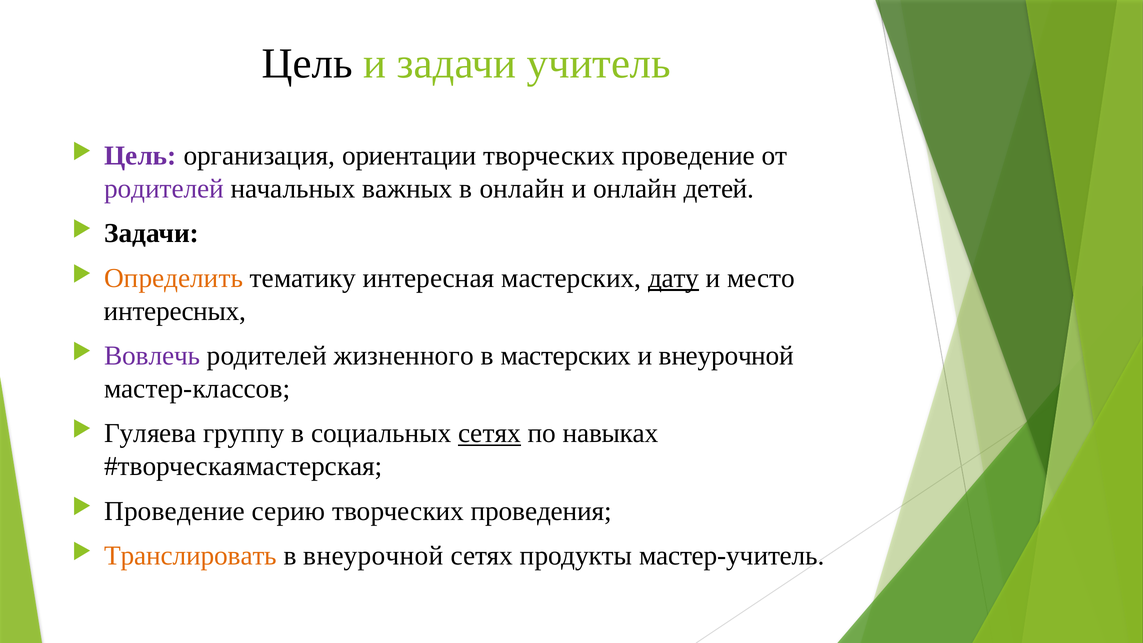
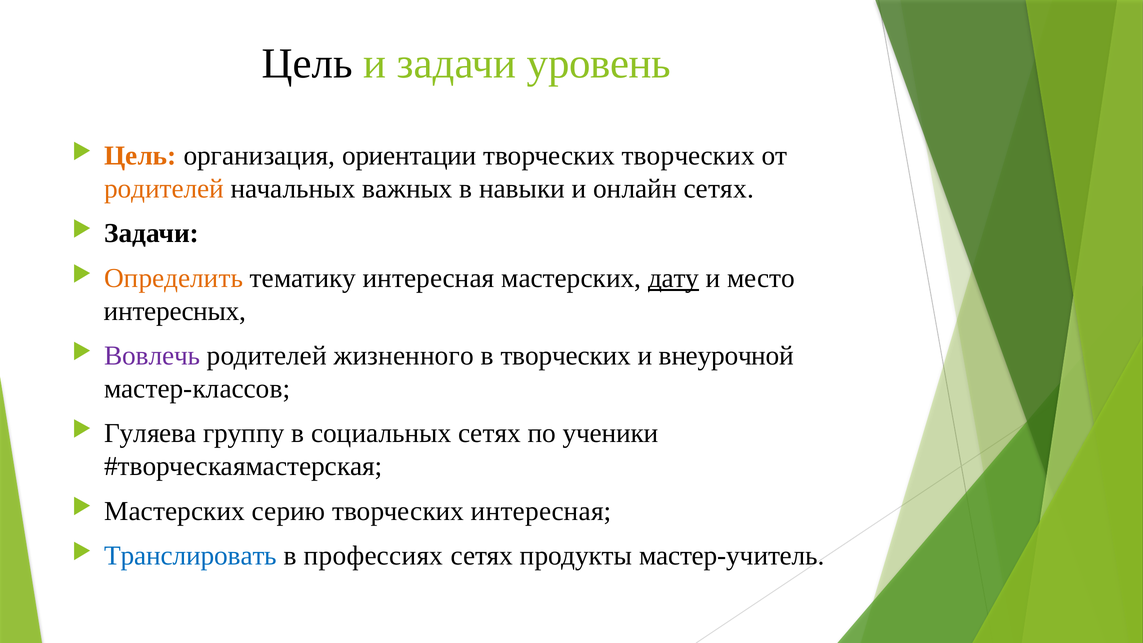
учитель: учитель -> уровень (599, 64)
Цель colour: purple -> orange (140, 156)
творческих проведение: проведение -> творческих (688, 156)
родителей colour: purple -> orange (164, 189)
в онлайн: онлайн -> навыки (522, 189)
онлайн детей: детей -> сетях (719, 189)
в мастерских: мастерских -> творческих (566, 356)
сетях underline: present -> none (490, 433)
навыках: навыках -> ученики (611, 433)
Проведение: Проведение -> Мастерских (175, 511)
творческих проведения: проведения -> интересная (541, 511)
Транслировать colour: orange -> blue (191, 556)
в внеурочной: внеурочной -> профессиях (373, 556)
